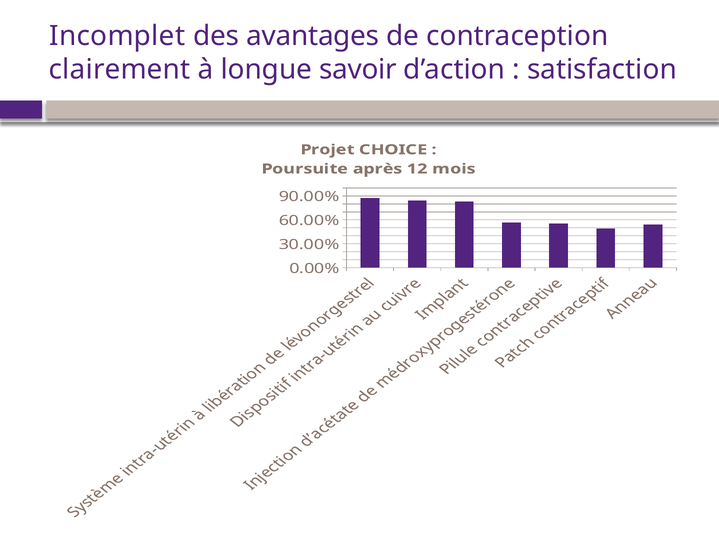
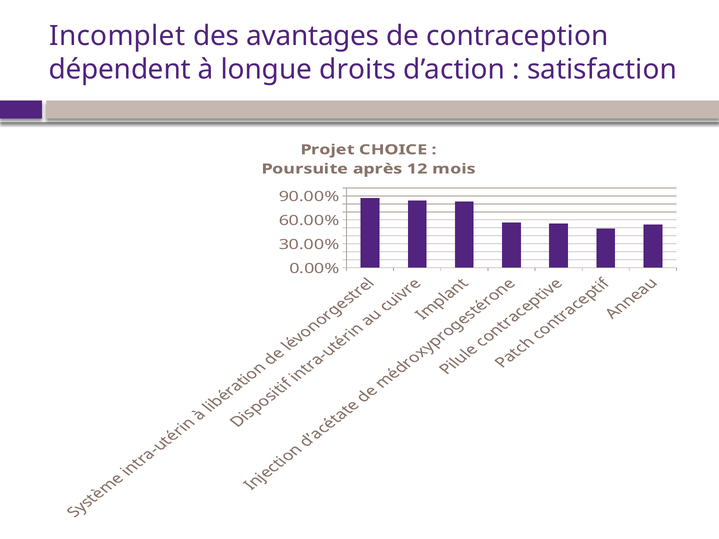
clairement: clairement -> dépendent (120, 70)
savoir: savoir -> droits (358, 70)
